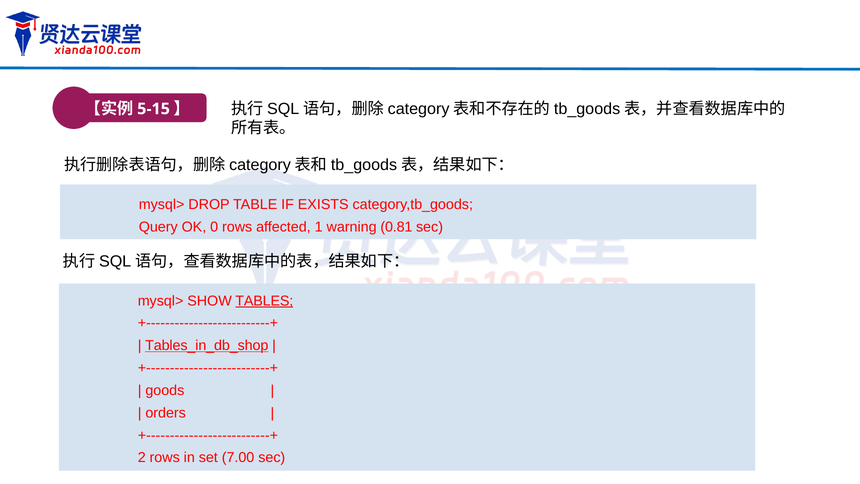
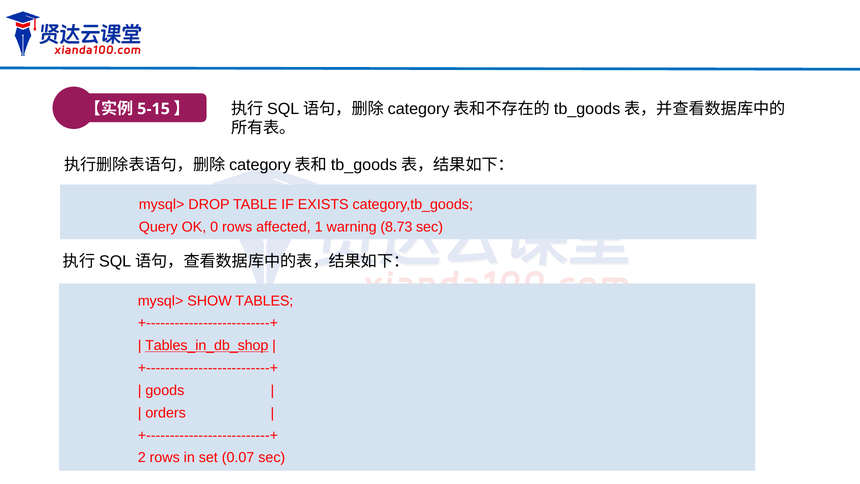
0.81: 0.81 -> 8.73 (396, 227)
TABLES underline: present -> none (264, 301)
7.00: 7.00 -> 0.07 (238, 457)
